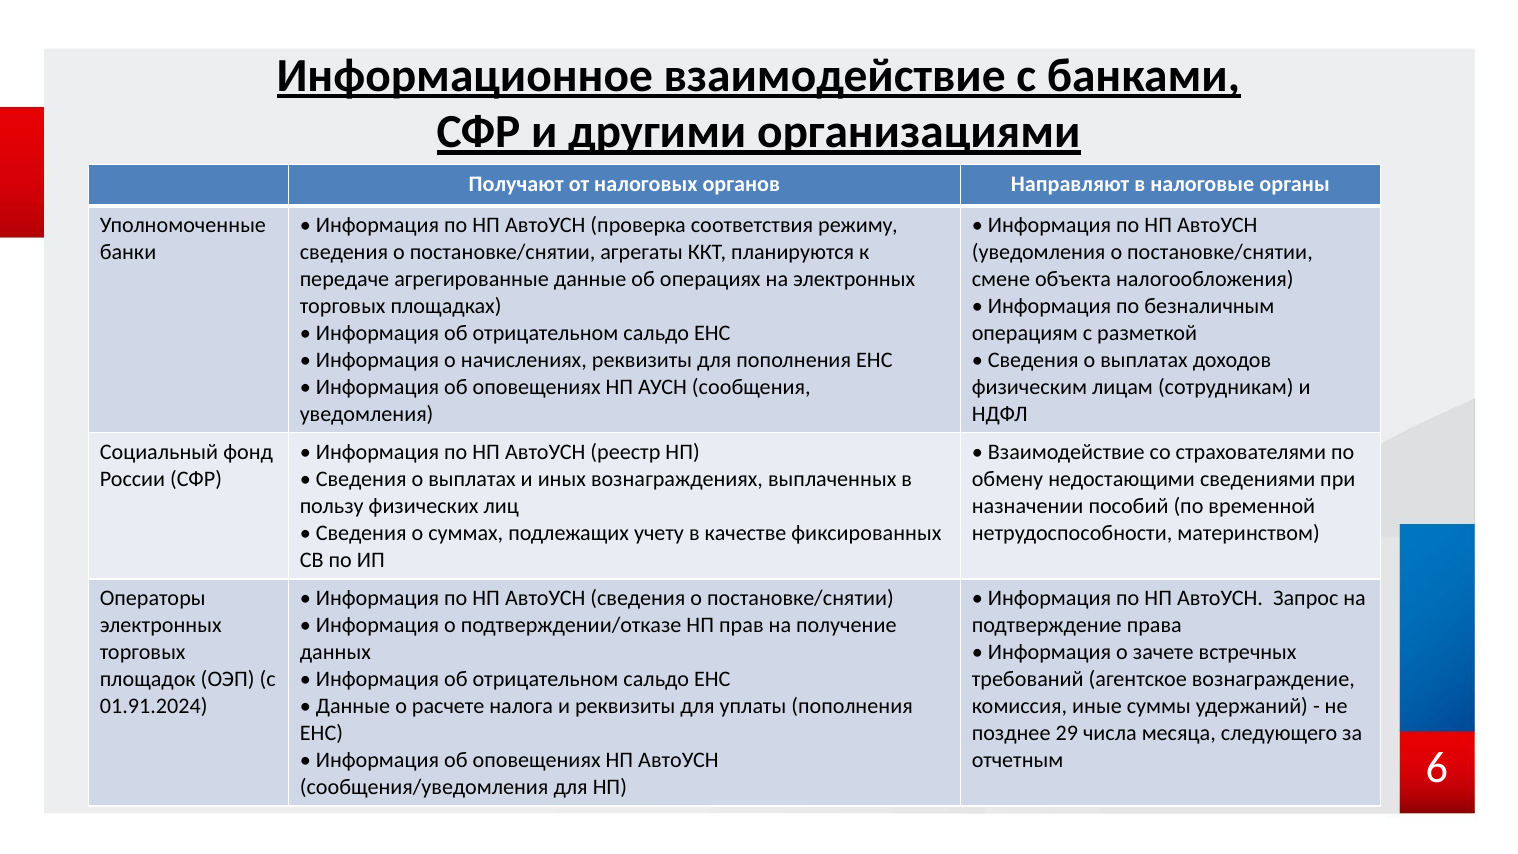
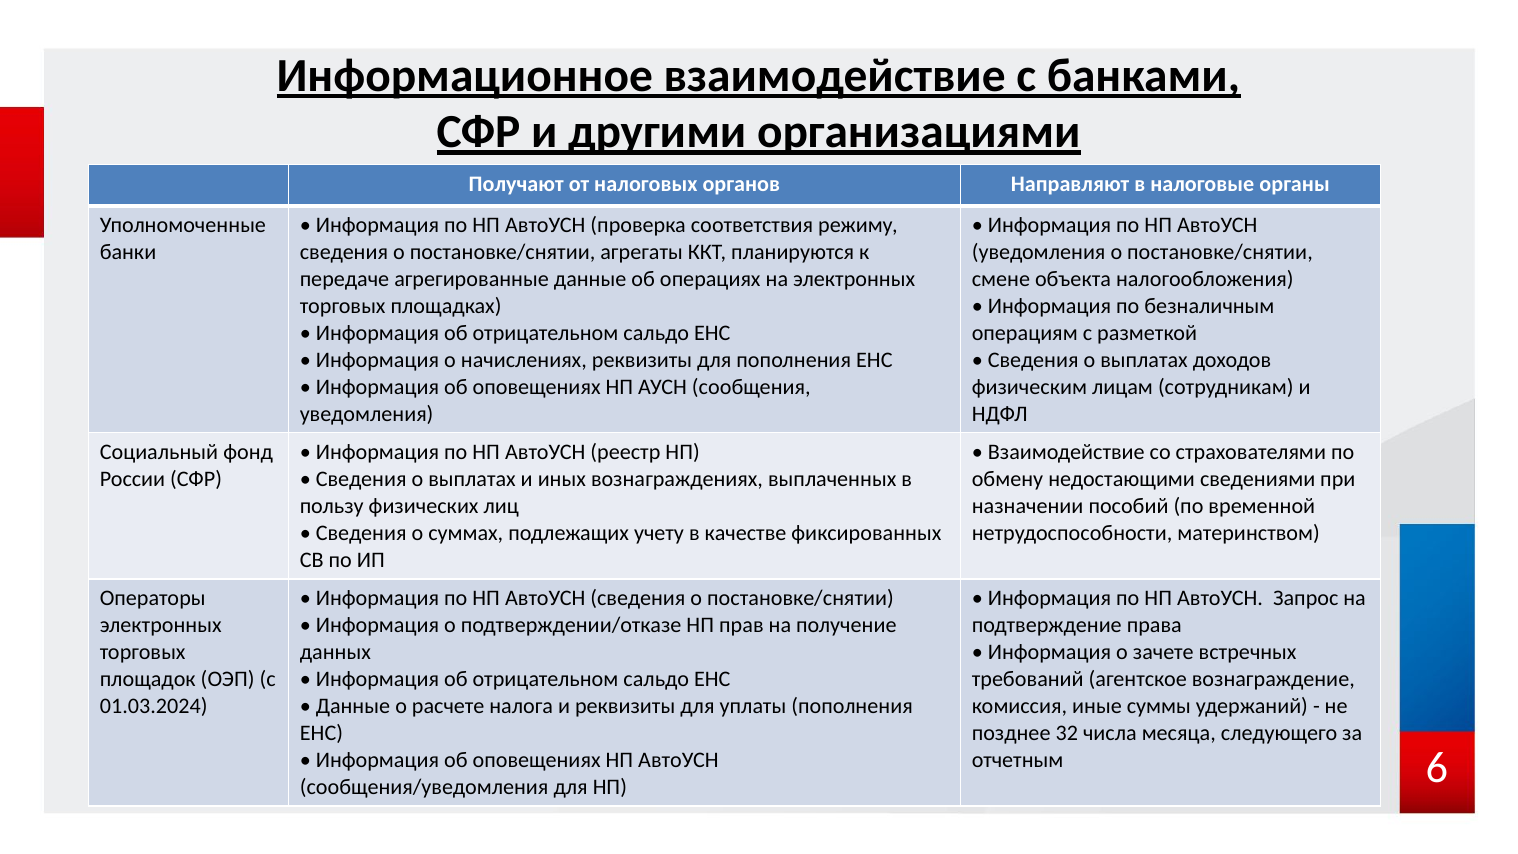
01.91.2024: 01.91.2024 -> 01.03.2024 (154, 706)
29: 29 -> 32 (1067, 733)
